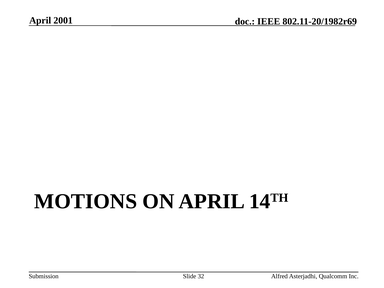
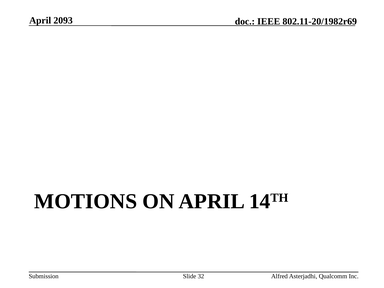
2001: 2001 -> 2093 (63, 20)
